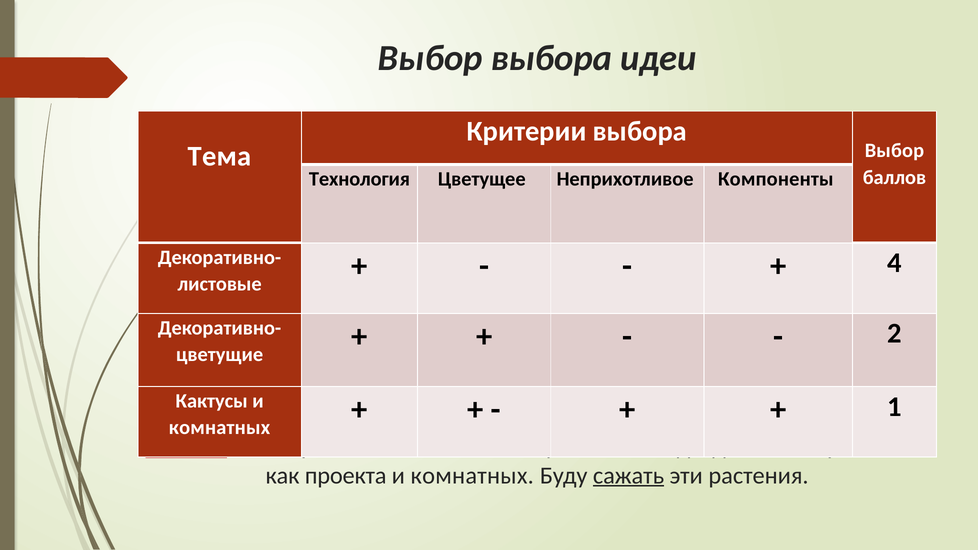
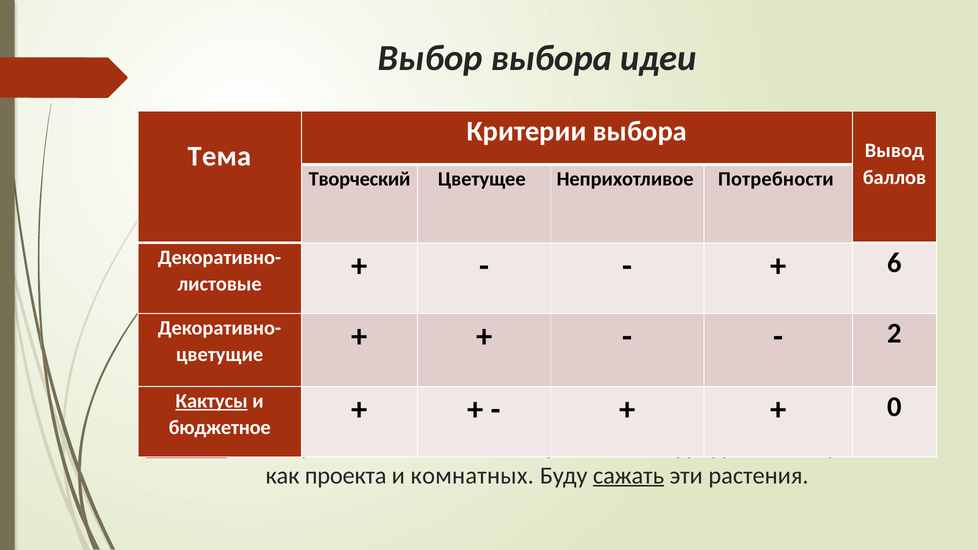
Выбор: Выбор -> Вывод (894, 151)
Технология: Технология -> Творческий (360, 179)
Компоненты: Компоненты -> Потребности (776, 179)
4: 4 -> 6 (895, 263)
Кактусы underline: none -> present (212, 401)
1: 1 -> 0 (895, 407)
комнатных: комнатных -> бюджетное (220, 428)
